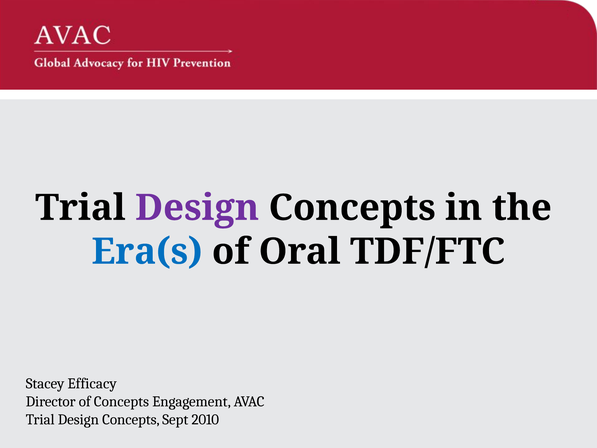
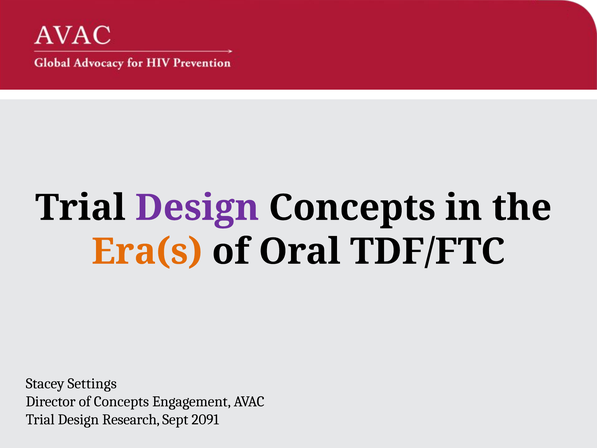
Era(s colour: blue -> orange (147, 252)
Efficacy: Efficacy -> Settings (92, 383)
Concepts: Concepts -> Research (131, 419)
2010: 2010 -> 2091 (205, 419)
